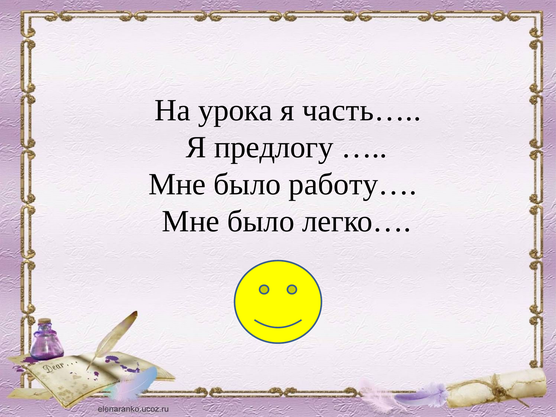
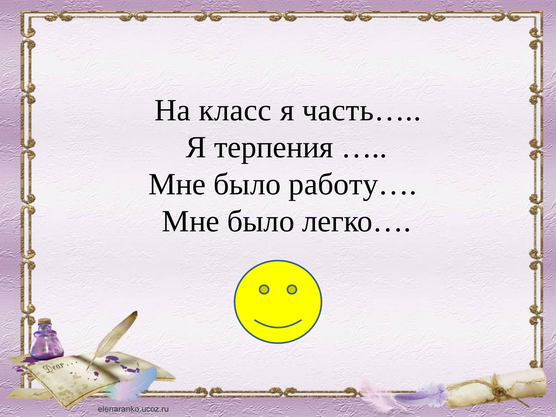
урока: урока -> класс (235, 110)
предлогу: предлогу -> терпения (274, 147)
